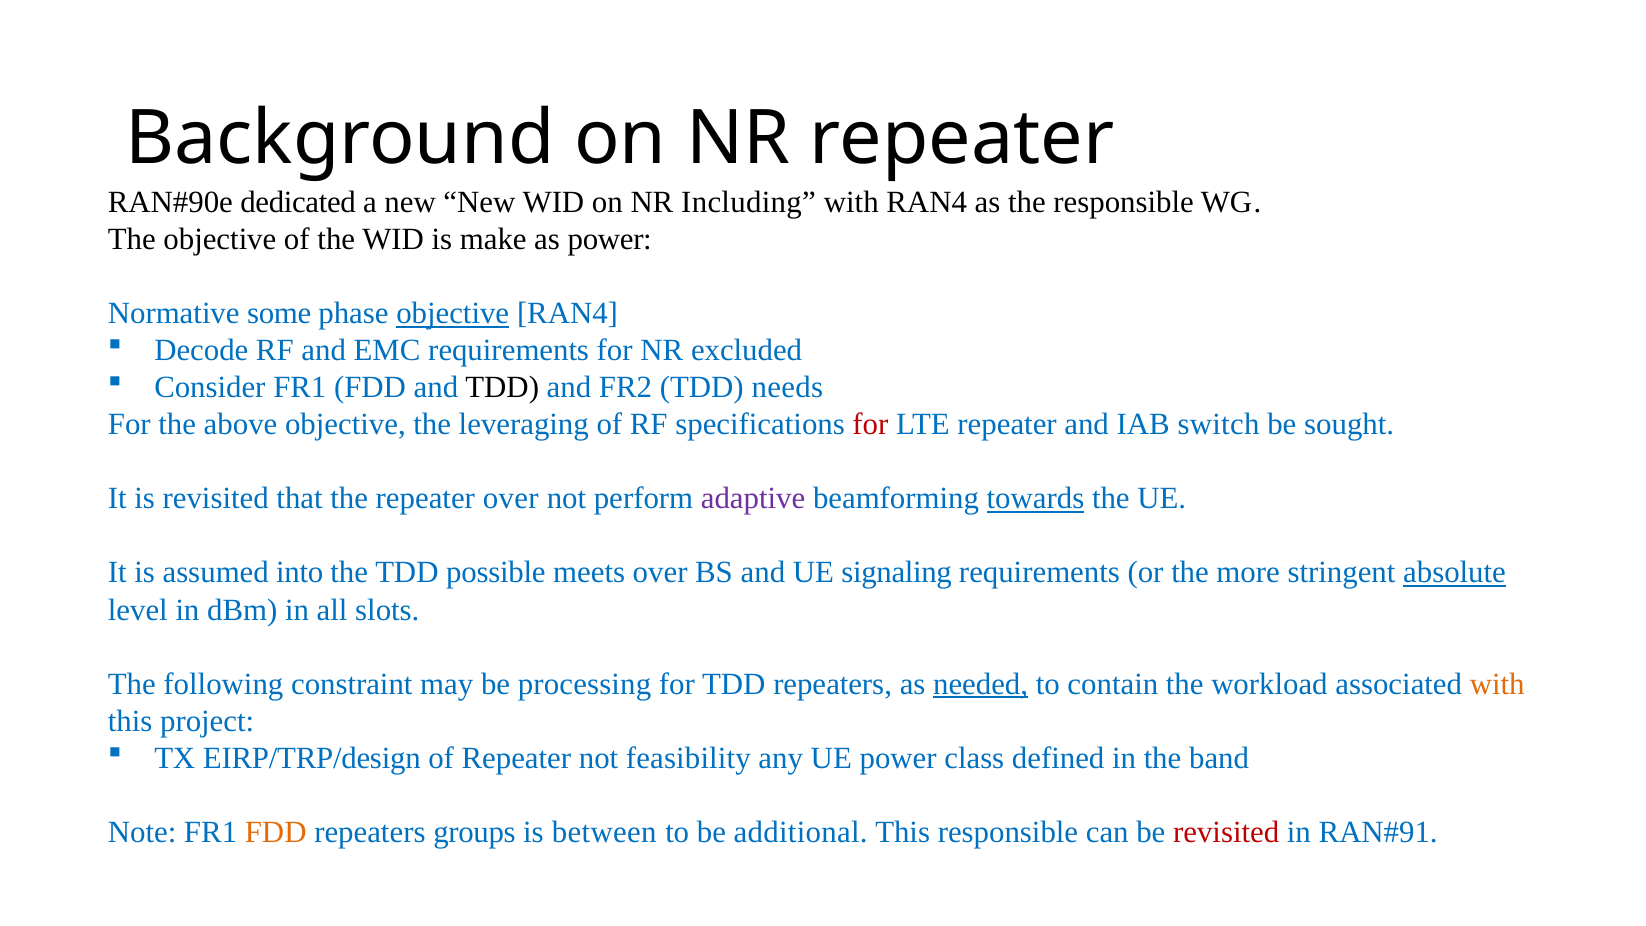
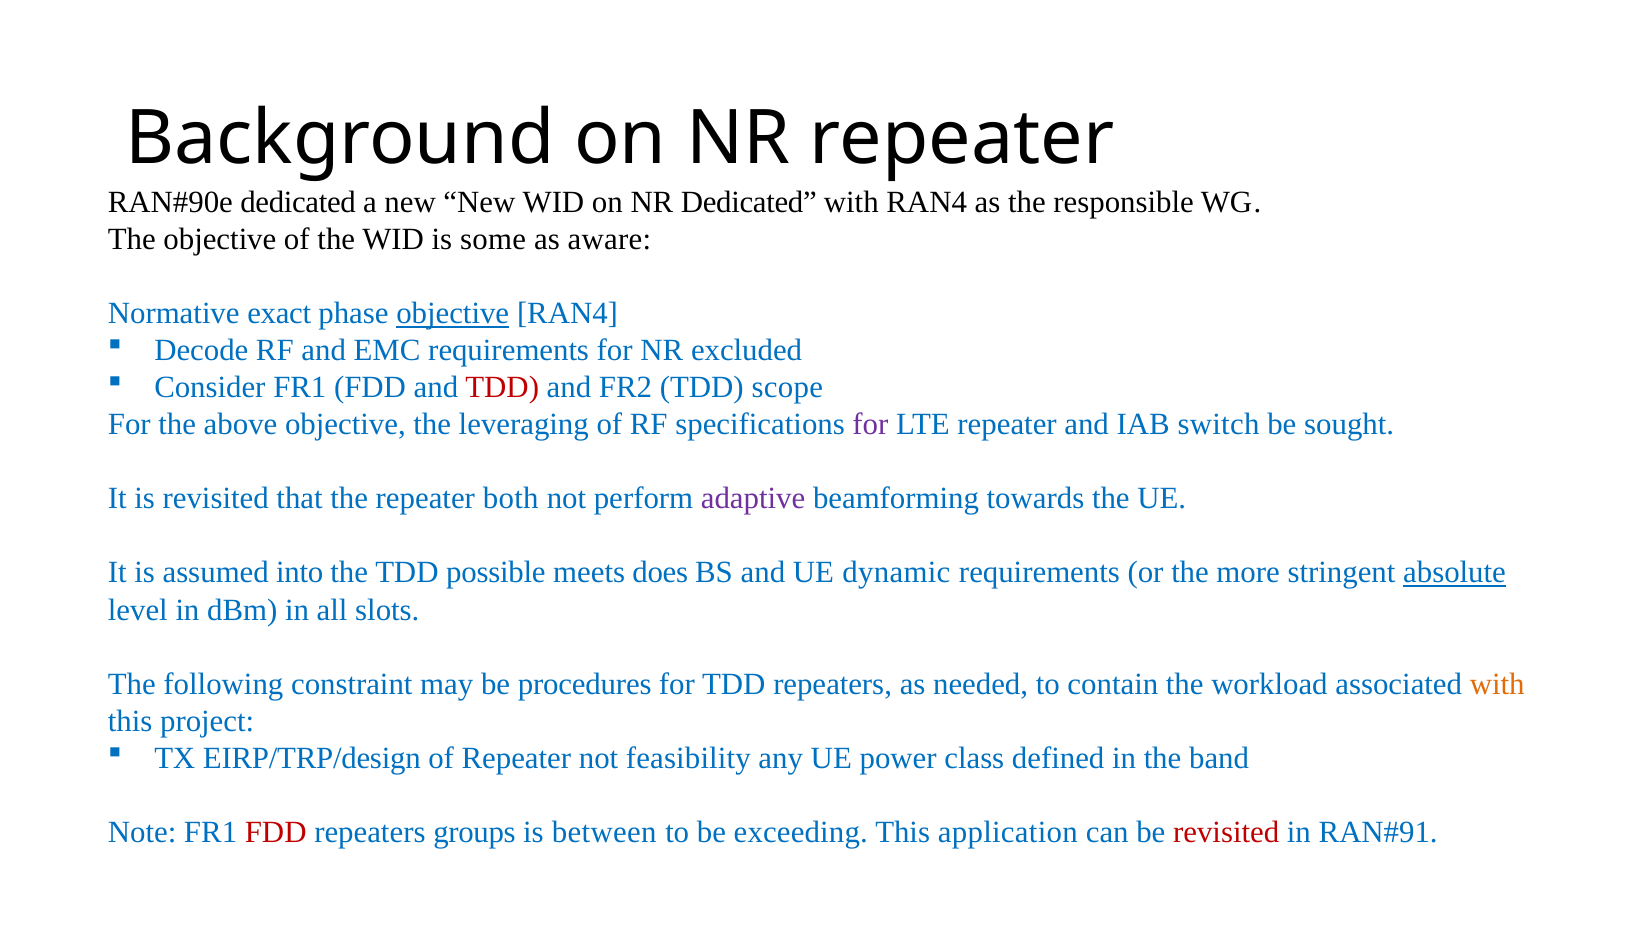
NR Including: Including -> Dedicated (749, 202)
make: make -> some (493, 239)
as power: power -> aware (609, 239)
some: some -> exact (279, 313)
TDD colour: black -> red (502, 388)
needs: needs -> scope (787, 388)
for colour: red -> purple (870, 425)
repeater over: over -> both (511, 499)
towards underline: present -> none (1036, 499)
meets over: over -> does (660, 573)
signaling: signaling -> dynamic (896, 573)
processing: processing -> procedures (585, 684)
needed underline: present -> none (981, 684)
FDD colour: orange -> red (276, 832)
additional: additional -> exceeding (801, 832)
This responsible: responsible -> application (1008, 832)
